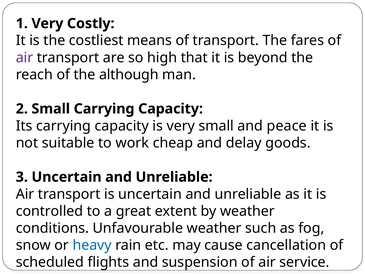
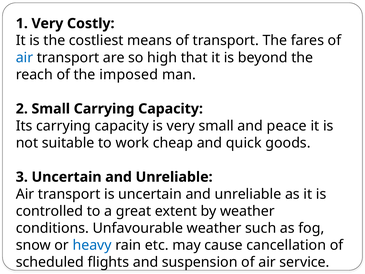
air colour: purple -> blue (24, 58)
although: although -> imposed (129, 75)
delay: delay -> quick (244, 143)
